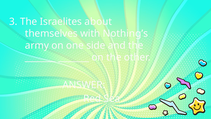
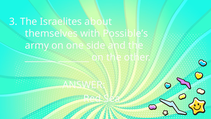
Nothing’s: Nothing’s -> Possible’s (125, 33)
